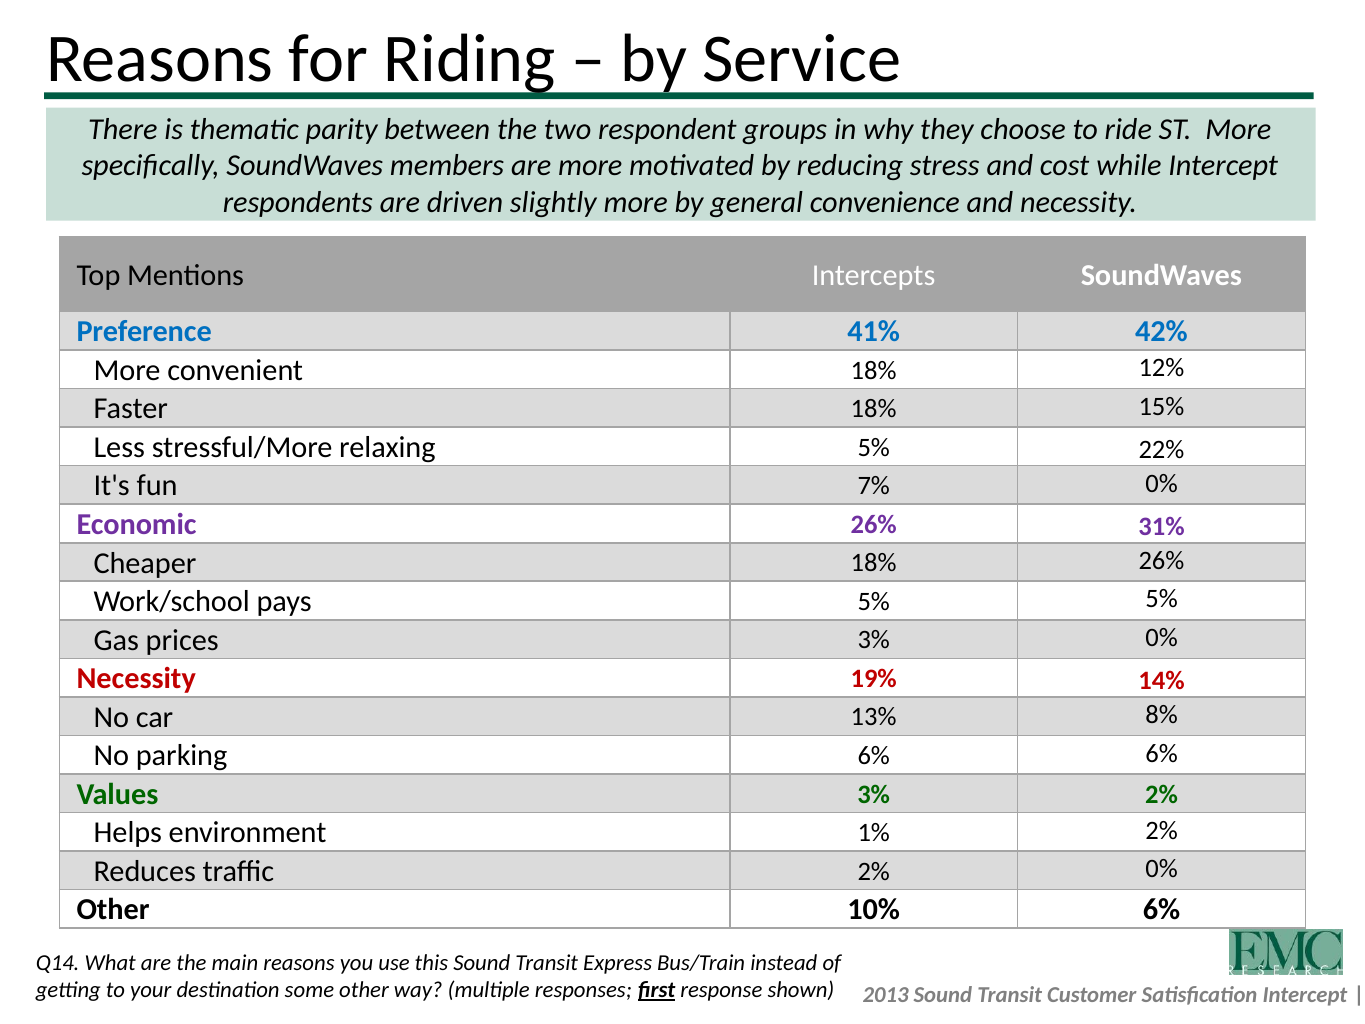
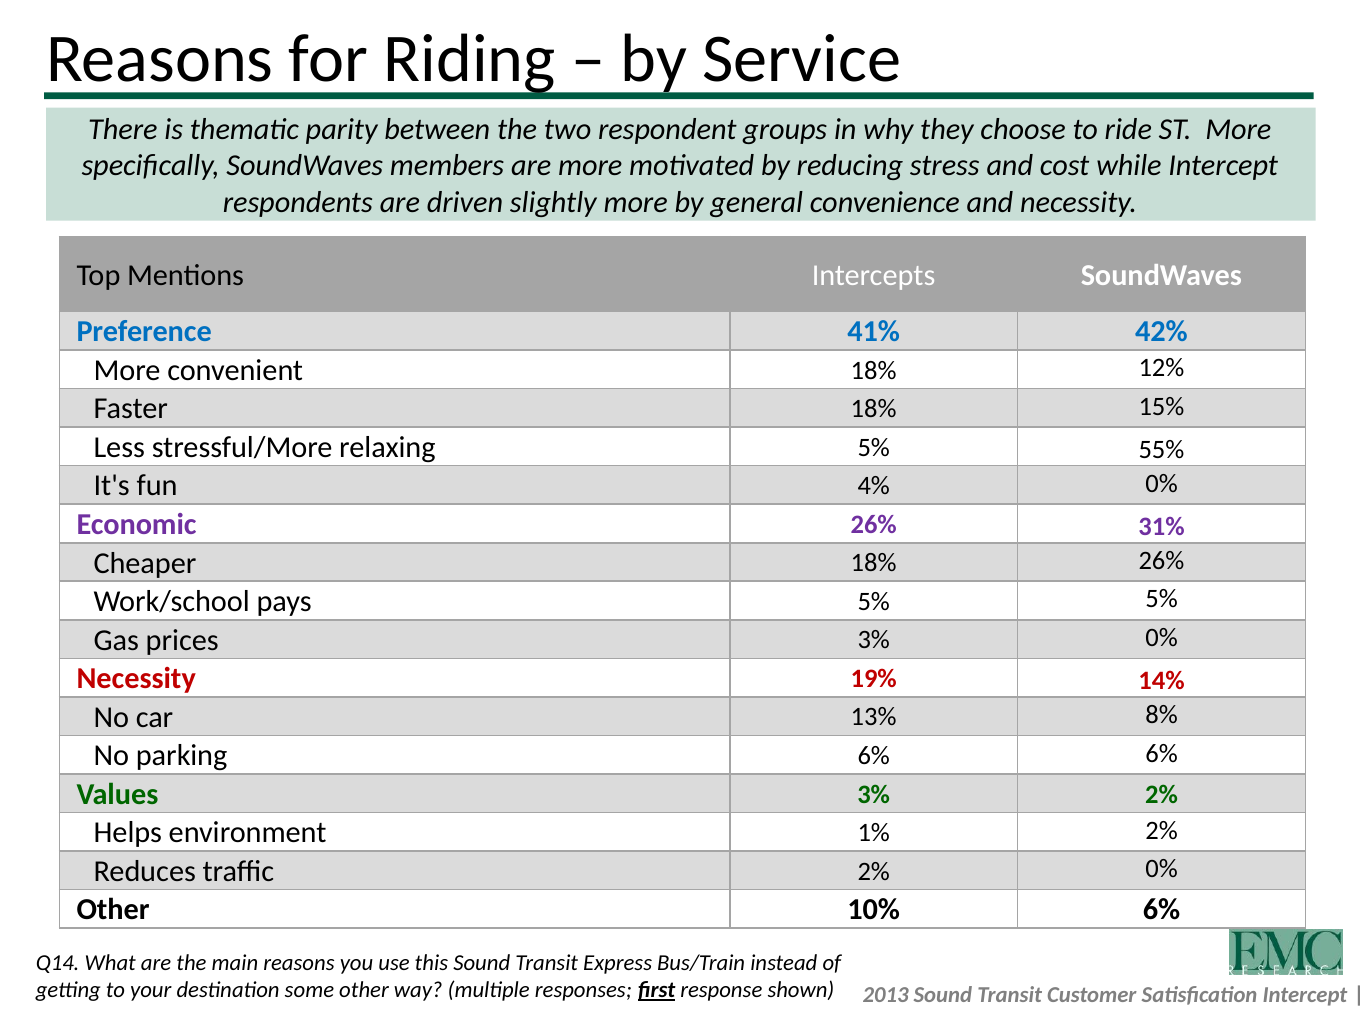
22%: 22% -> 55% (1161, 450)
7%: 7% -> 4% (874, 486)
